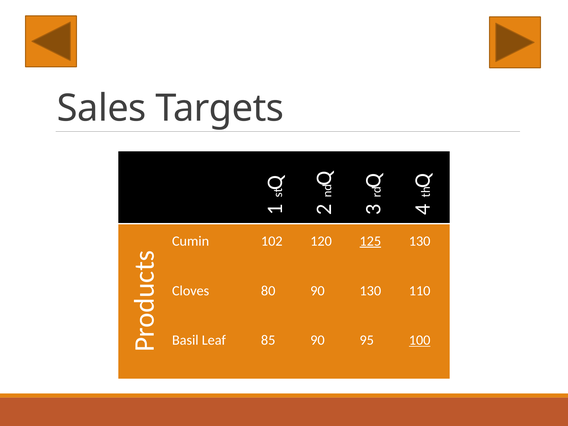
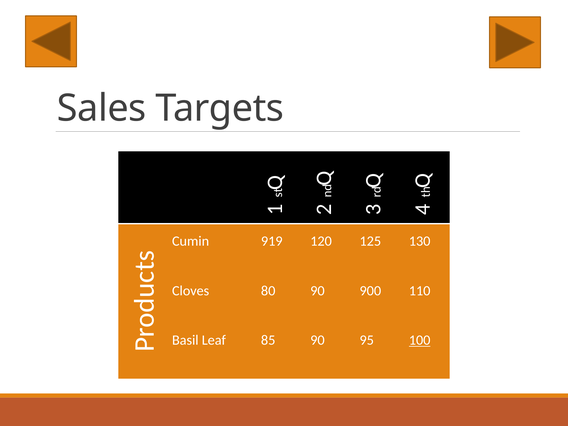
102: 102 -> 919 (272, 241)
125 underline: present -> none (370, 241)
90 130: 130 -> 900 (370, 291)
